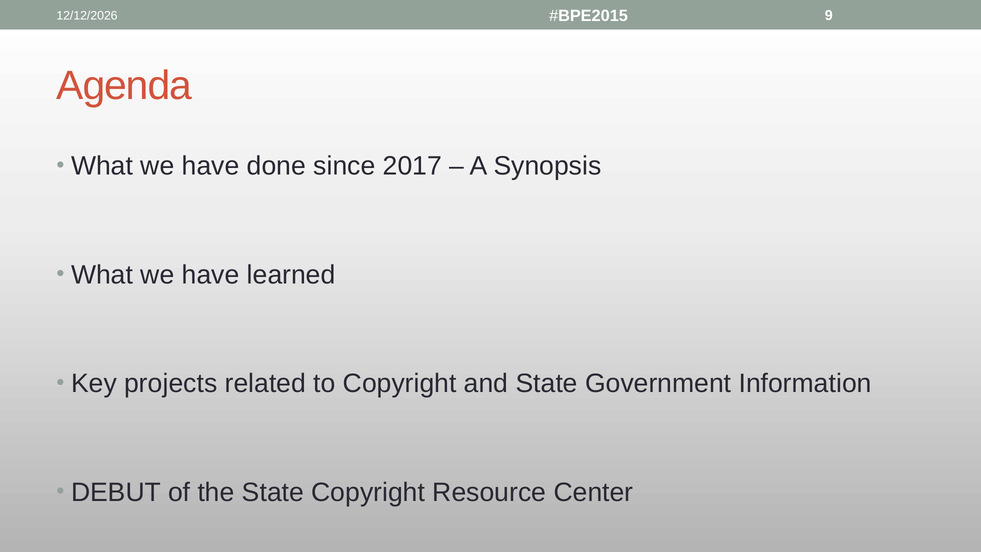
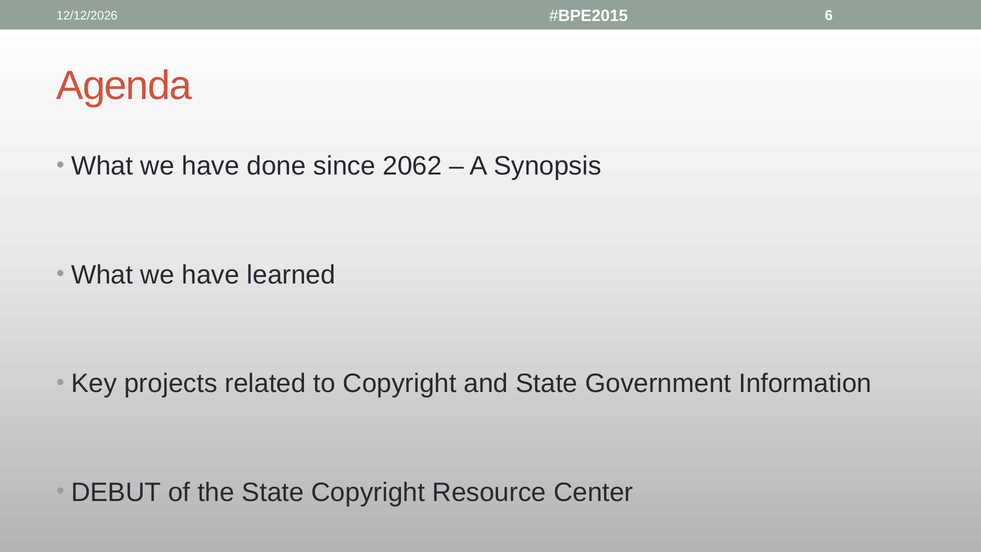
9: 9 -> 6 (829, 16)
2017: 2017 -> 2062 (412, 166)
